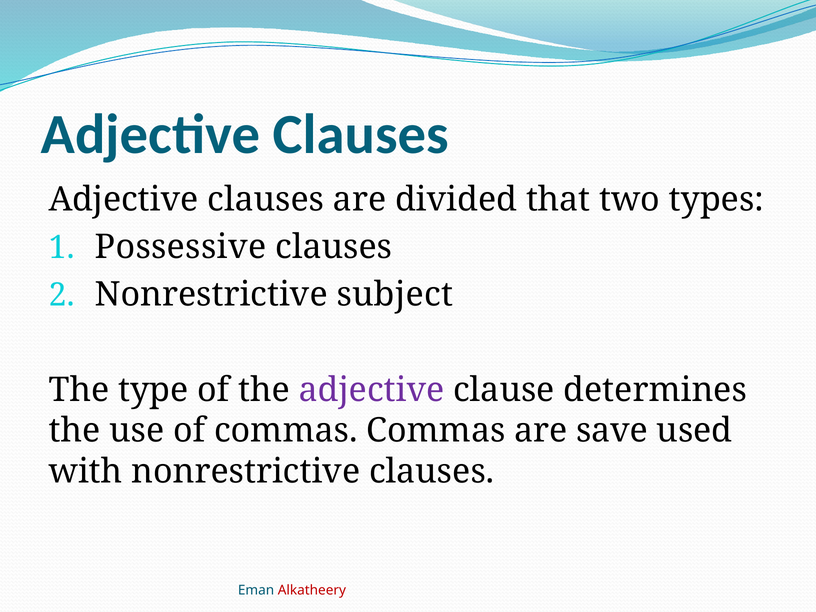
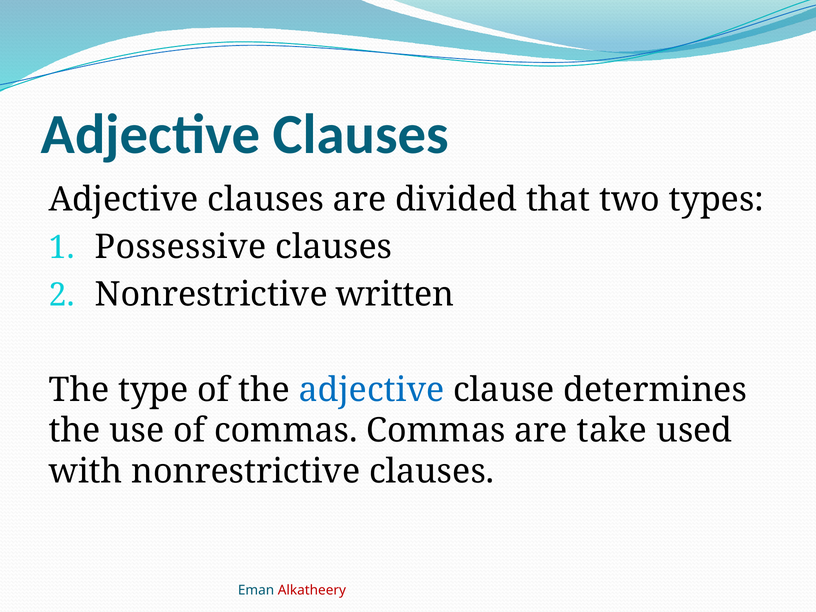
subject: subject -> written (395, 295)
adjective colour: purple -> blue (372, 390)
save: save -> take (612, 431)
